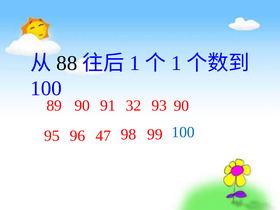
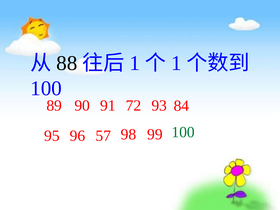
32: 32 -> 72 (134, 106)
93 90: 90 -> 84 (181, 106)
47: 47 -> 57 (103, 136)
100 colour: blue -> green (183, 132)
